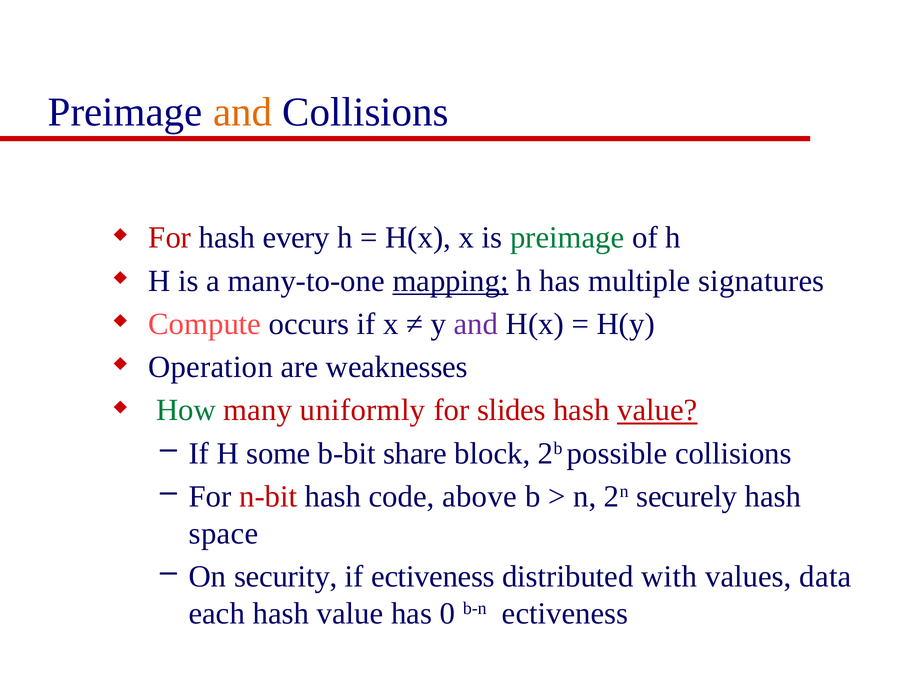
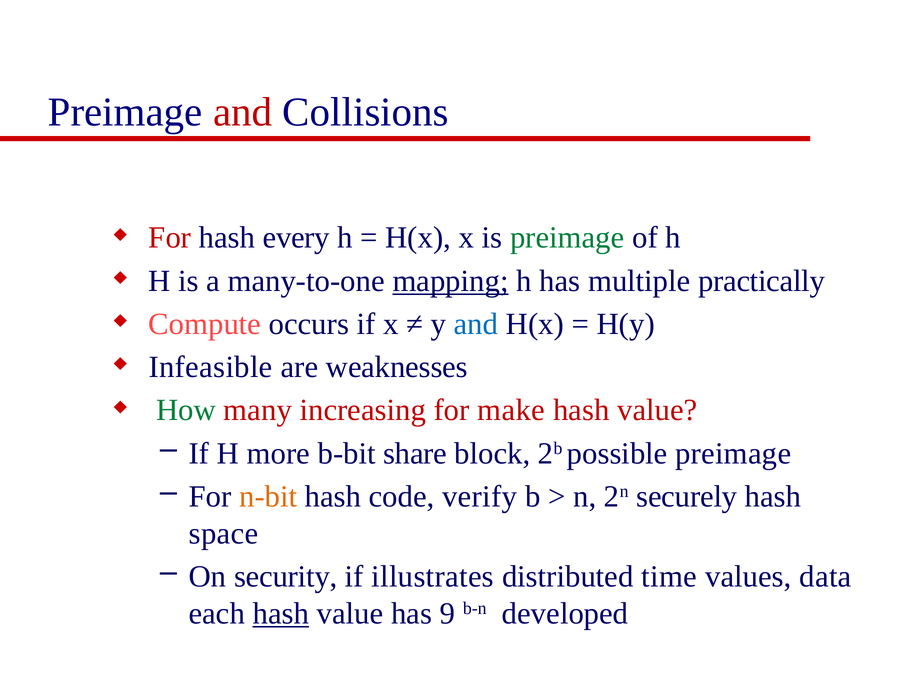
and colour: orange -> red (243, 112)
signatures: signatures -> practically (762, 281)
and colour: purple -> blue (476, 324)
Operation: Operation -> Infeasible (211, 367)
uniformly: uniformly -> increasing (363, 410)
slides: slides -> make (511, 410)
value underline: present -> none (657, 410)
some: some -> more (278, 453)
possible collisions: collisions -> preimage (733, 453)
n-bit colour: red -> orange (268, 496)
above: above -> verify (480, 496)
if ectiveness: ectiveness -> illustrates (433, 576)
with: with -> time (669, 576)
hash underline: none -> present (281, 613)
0: 0 -> 9 (447, 613)
b-n ectiveness: ectiveness -> developed (565, 613)
